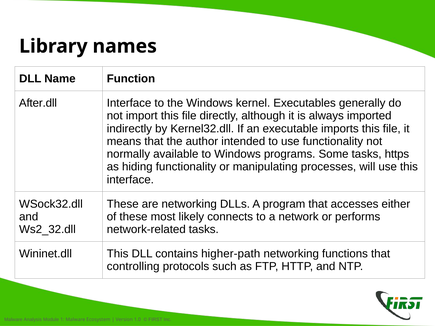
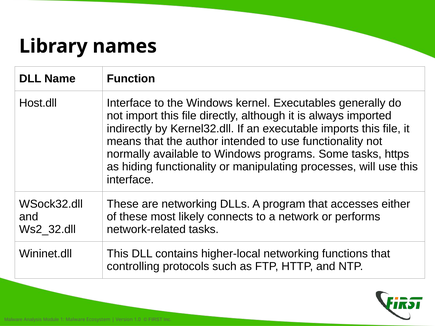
After.dll: After.dll -> Host.dll (38, 103)
higher-path: higher-path -> higher-local (231, 254)
